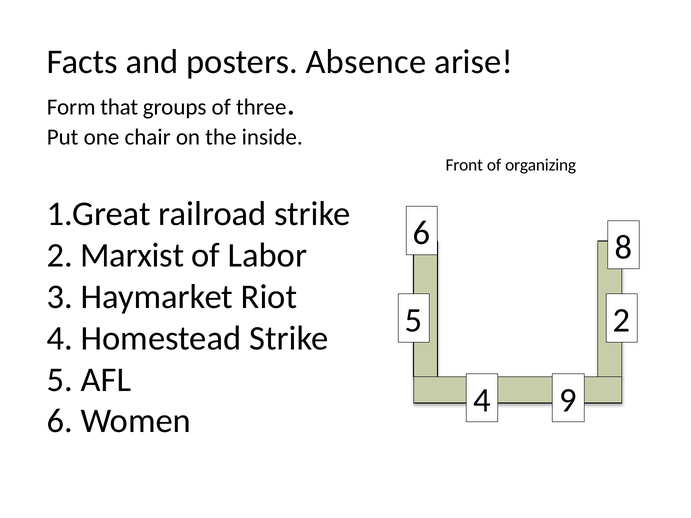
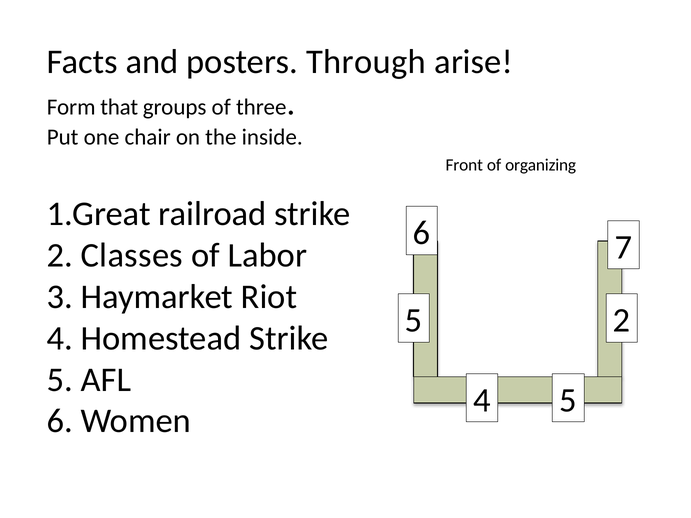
Absence: Absence -> Through (366, 62)
8: 8 -> 7 (623, 247)
Marxist: Marxist -> Classes (132, 255)
4 9: 9 -> 5 (568, 400)
